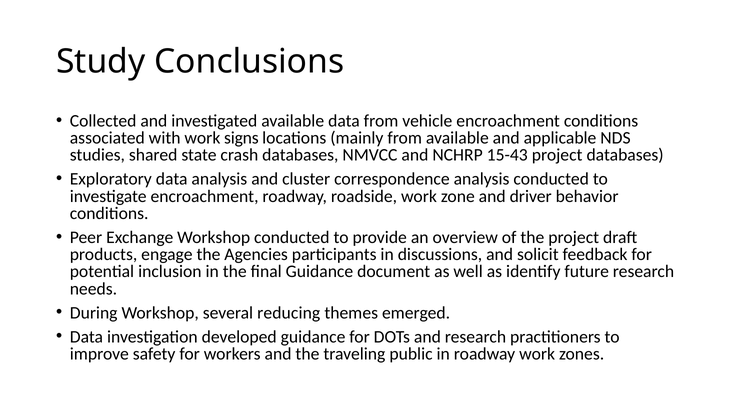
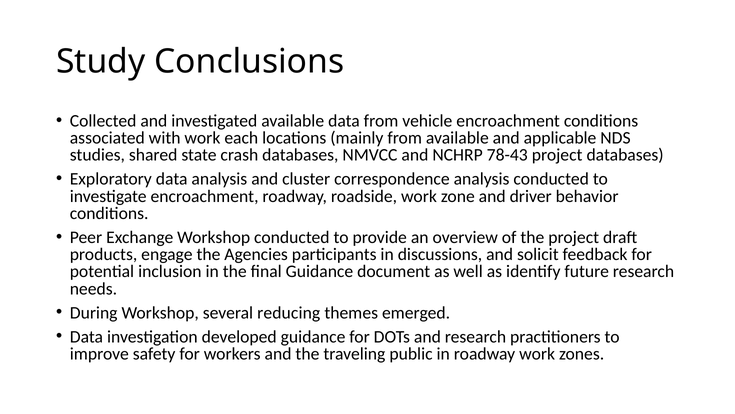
signs: signs -> each (241, 138)
15-43: 15-43 -> 78-43 (507, 155)
